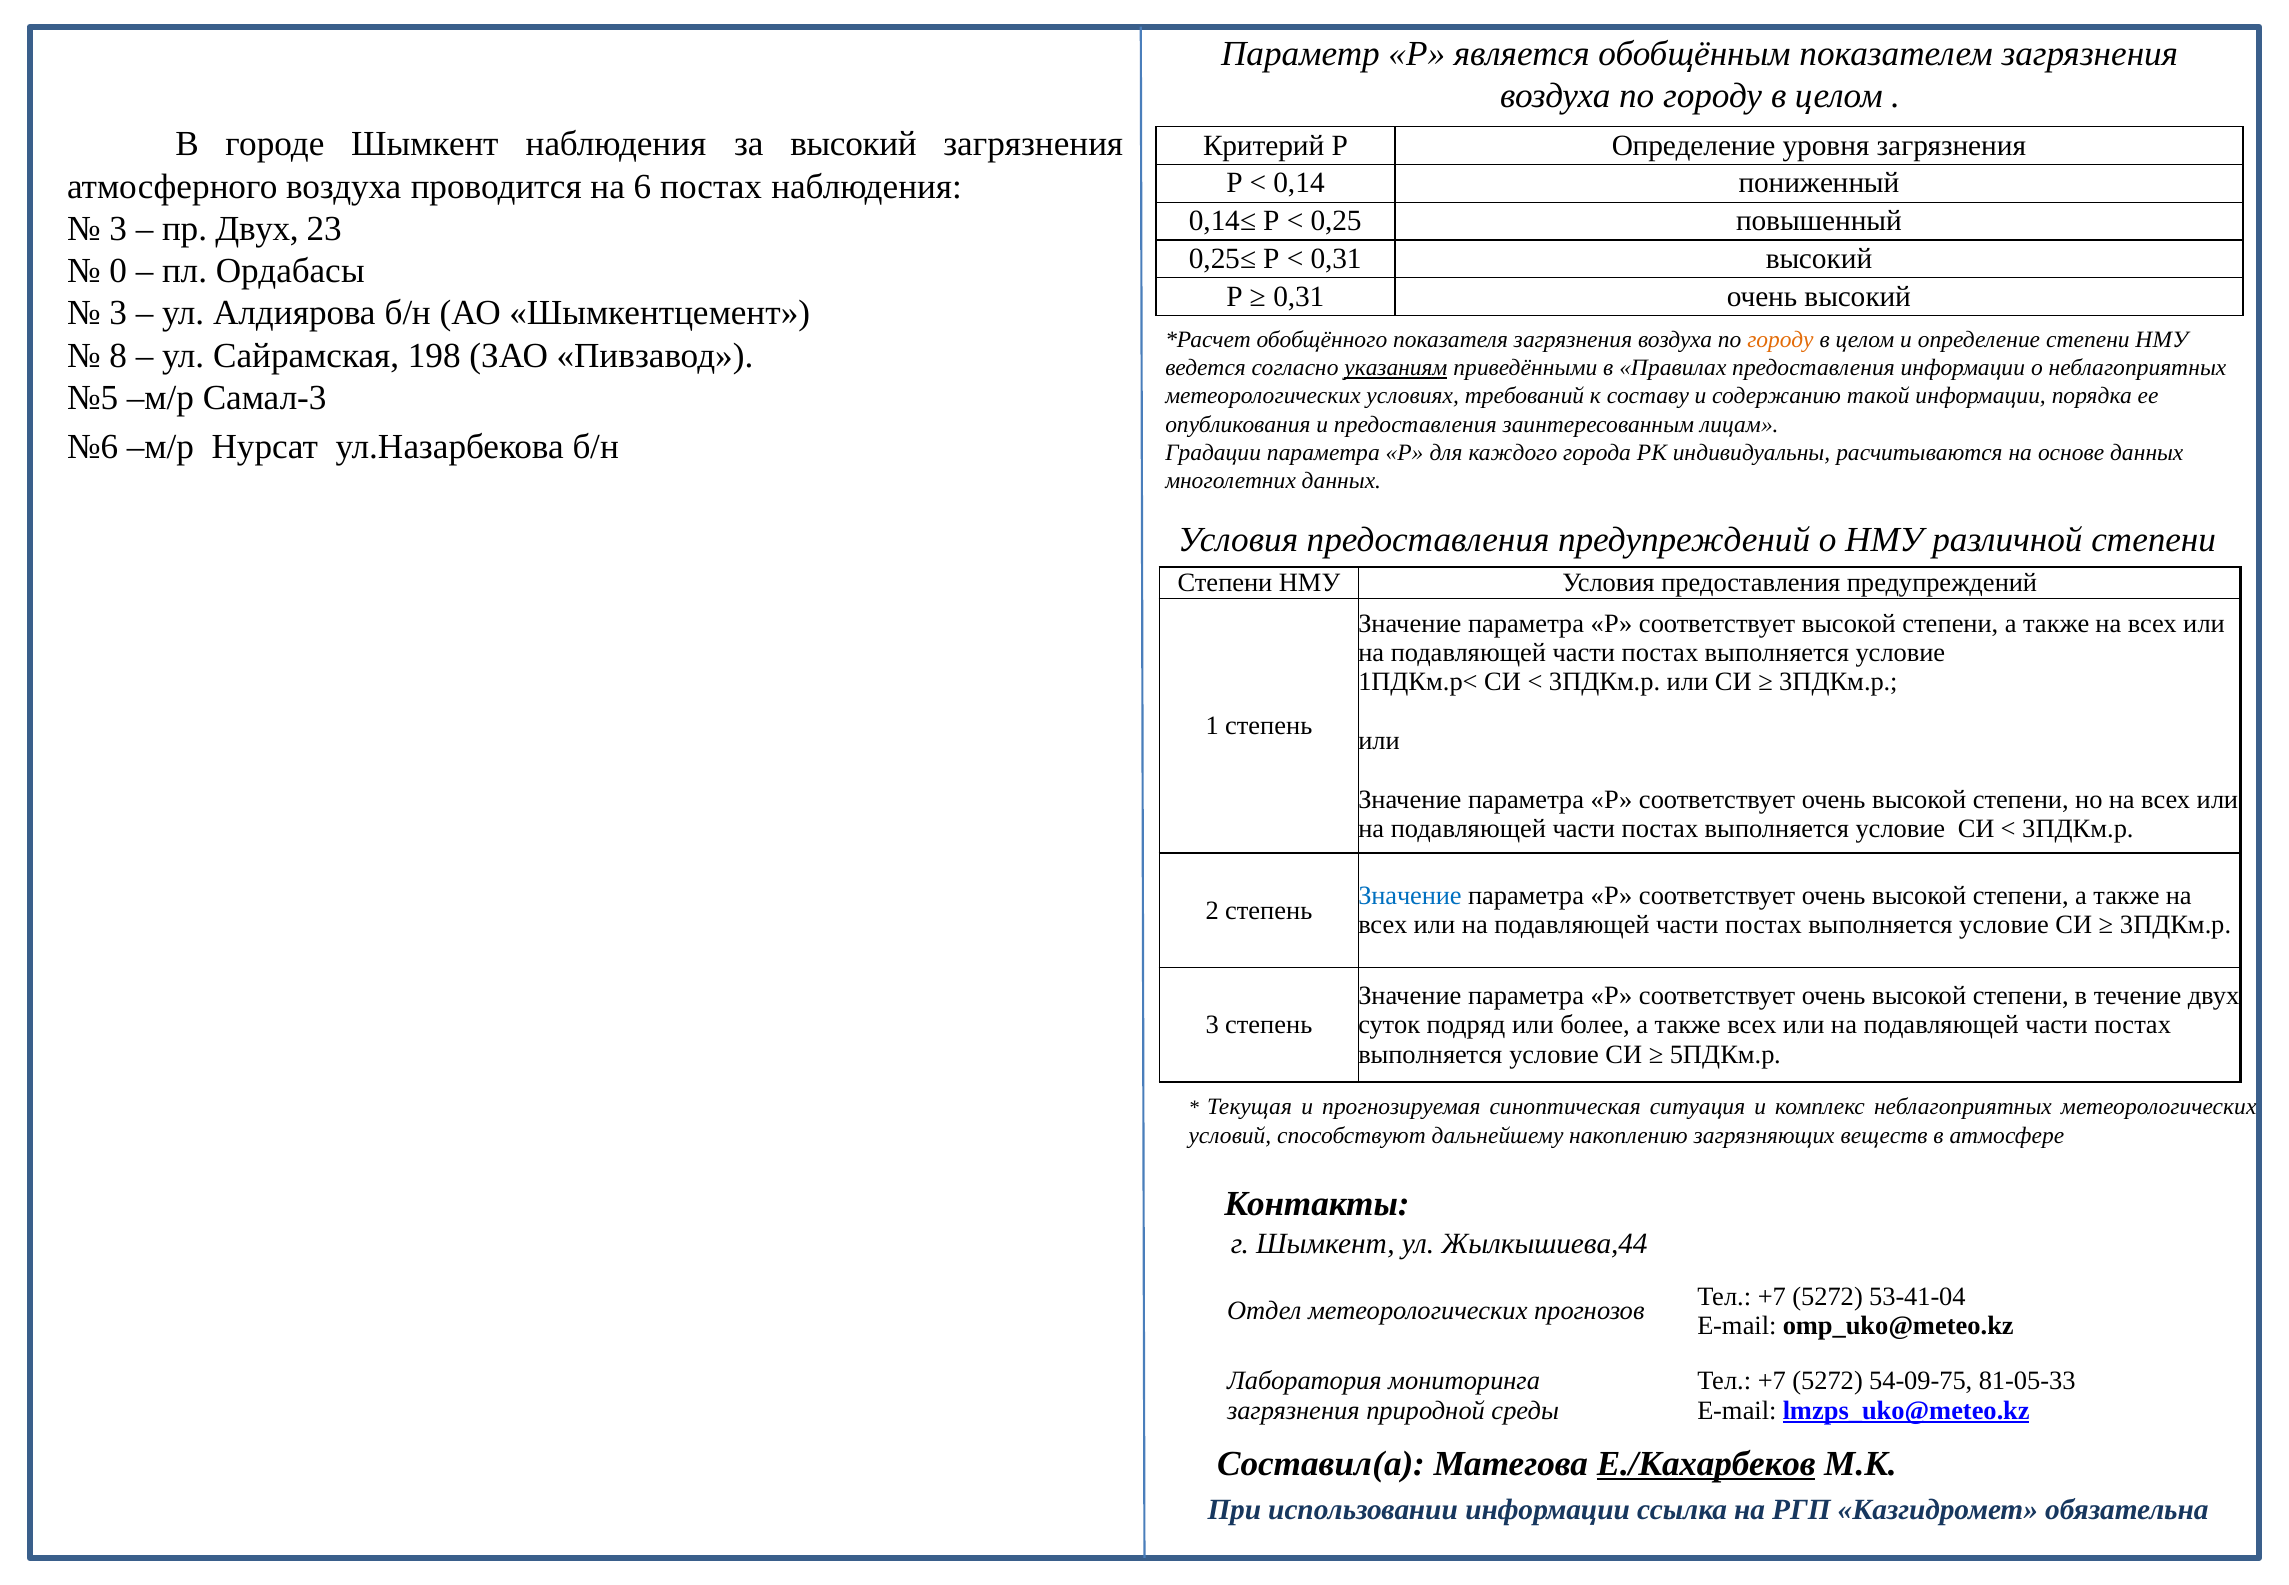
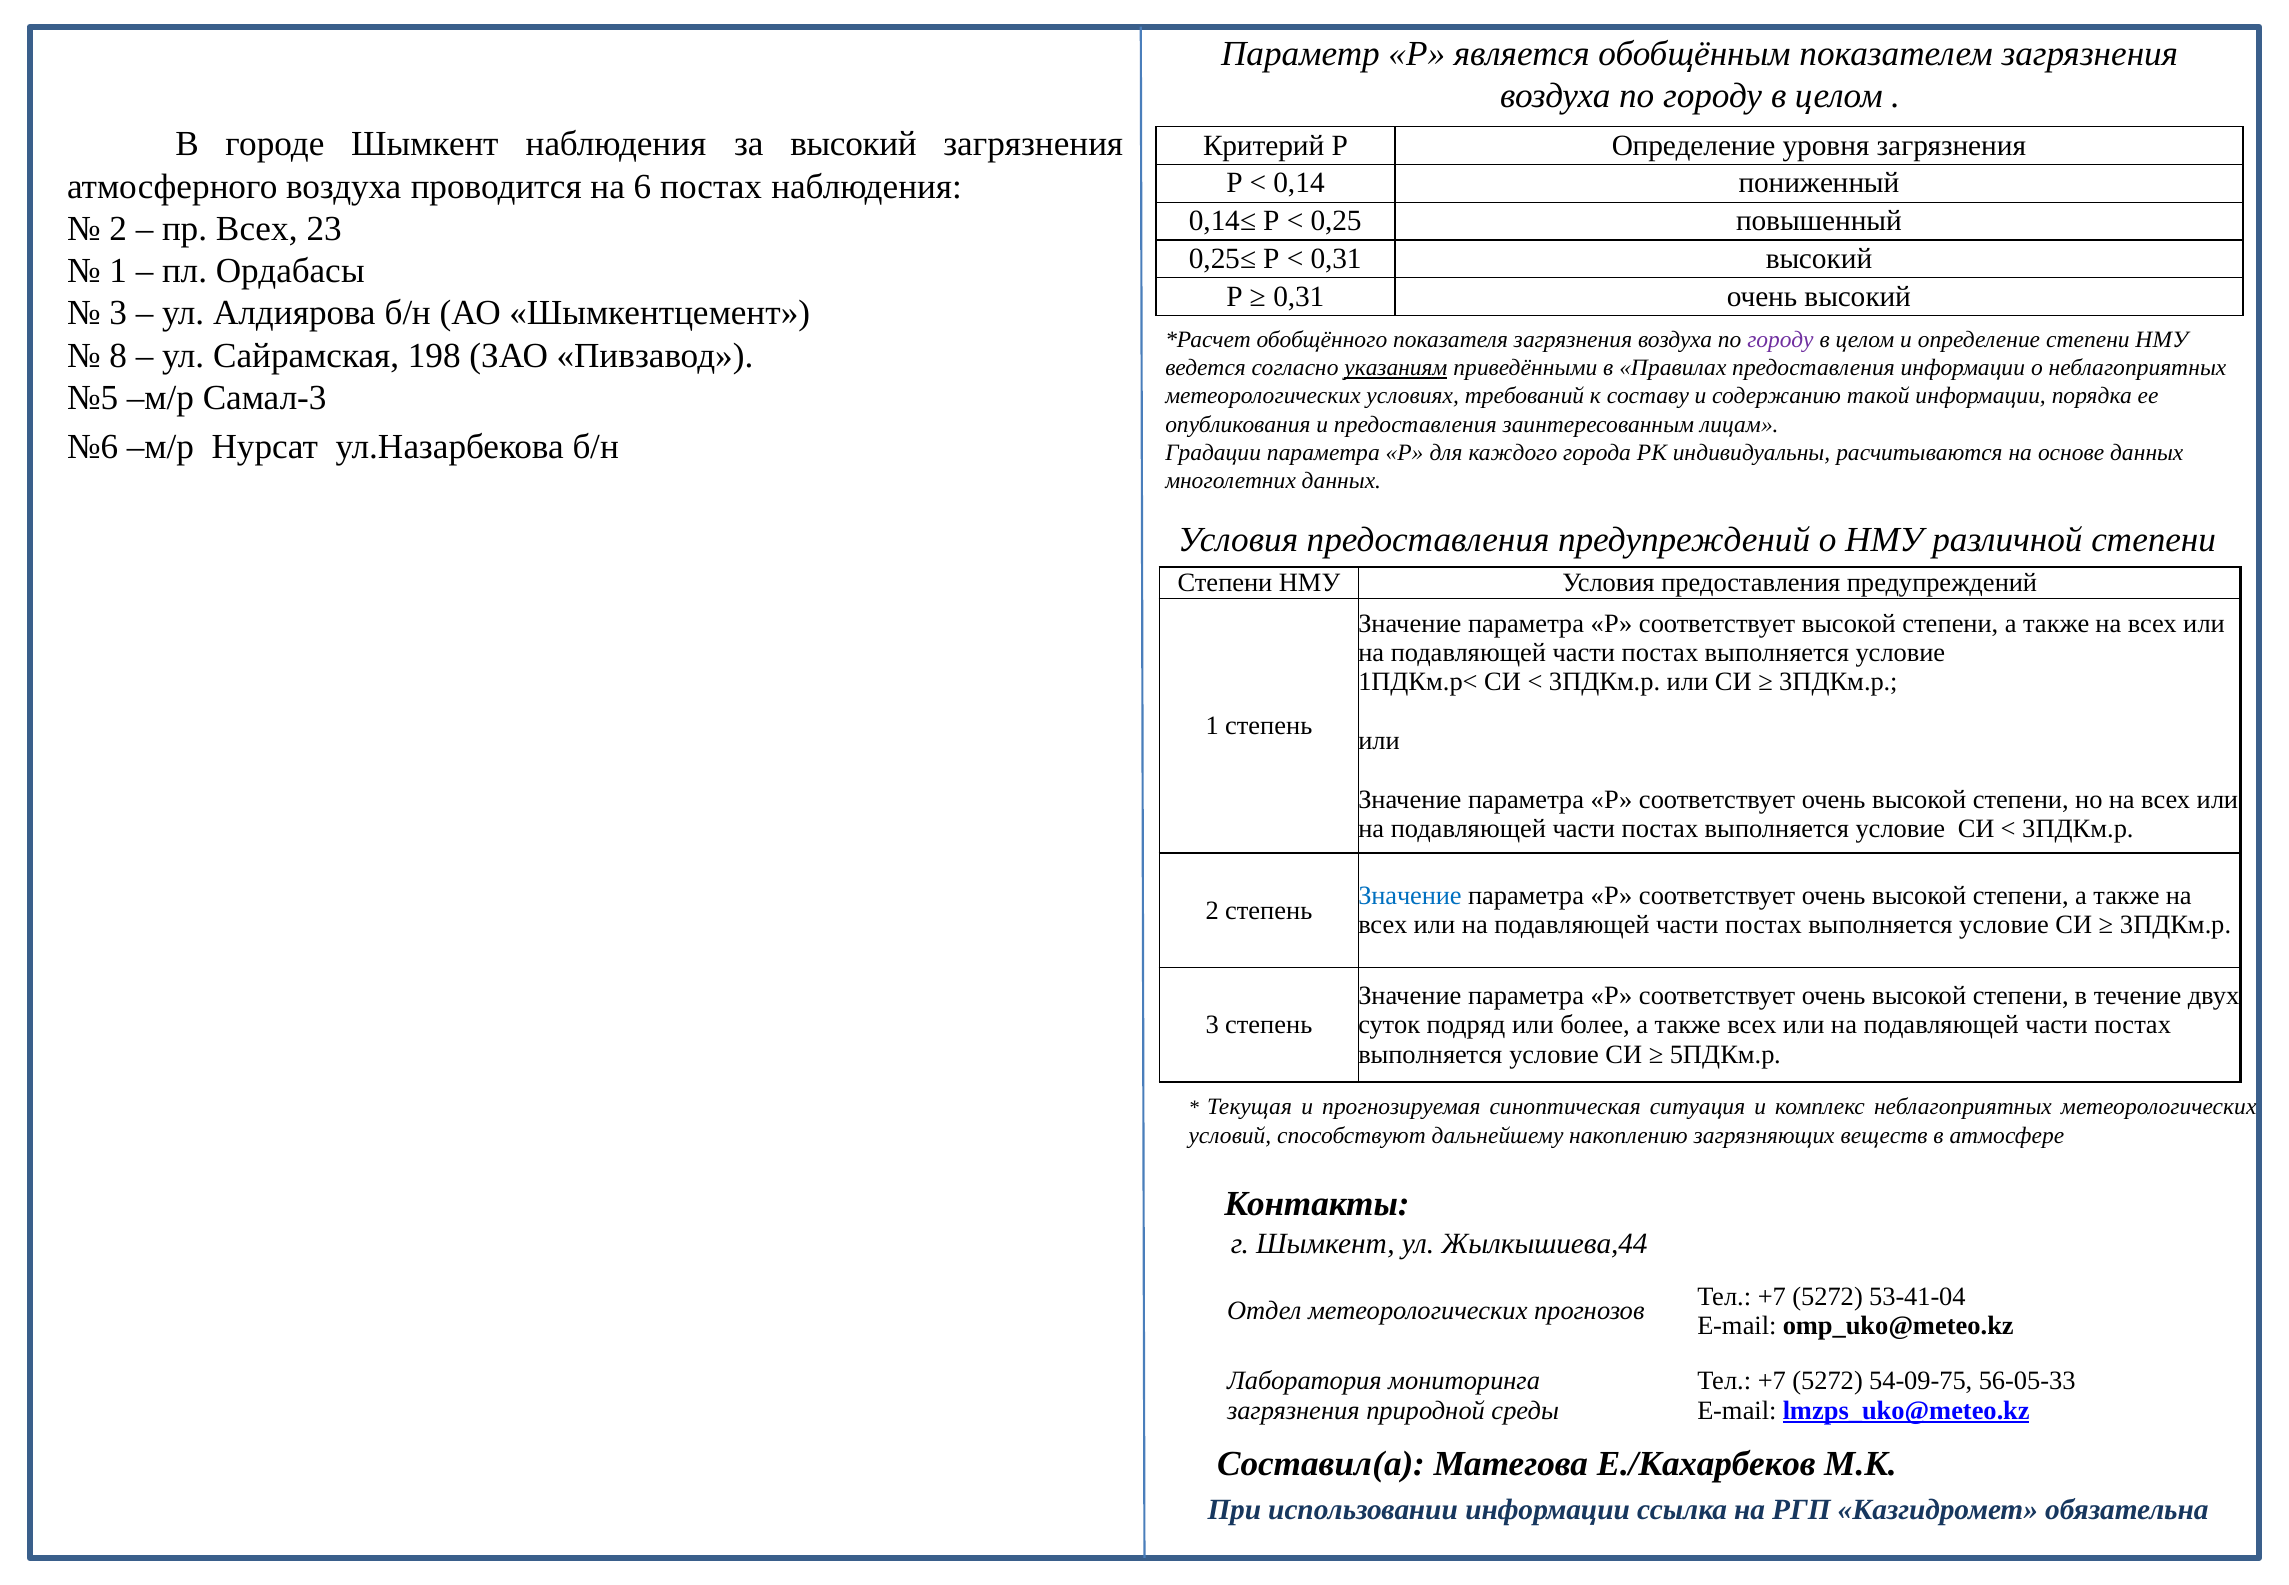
3: 3 -> 2 (118, 229)
пр Двух: Двух -> Всех (257, 229)
0: 0 -> 1 (118, 271)
городу colour: orange -> purple (1780, 340)
81-05-33: 81-05-33 -> 56-05-33 (2027, 1381)
Е./Кахарбеков underline: present -> none (1706, 1463)
